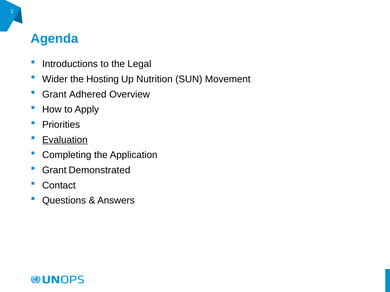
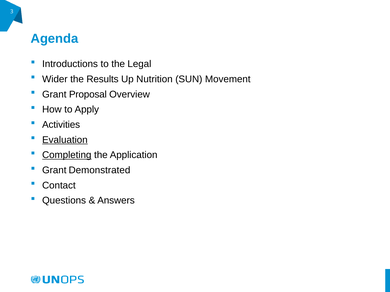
Hosting: Hosting -> Results (103, 79)
Adhered: Adhered -> Proposal (88, 94)
Priorities: Priorities -> Activities (61, 125)
Completing underline: none -> present (67, 155)
